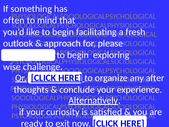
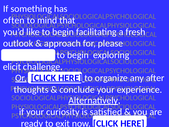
wise: wise -> elicit (12, 67)
